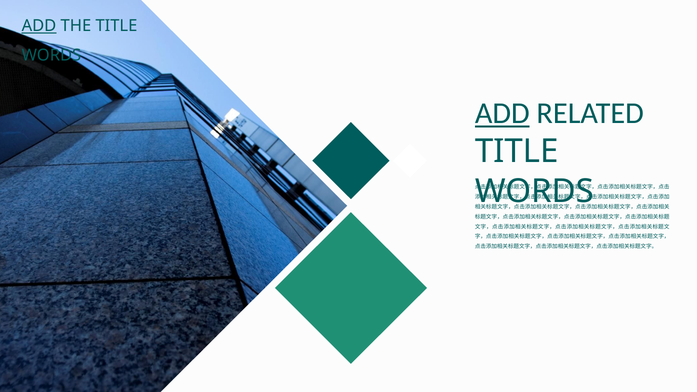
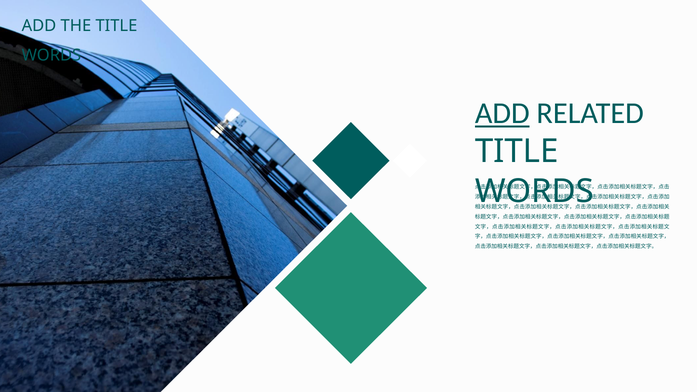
ADD underline: present -> none (39, 26)
